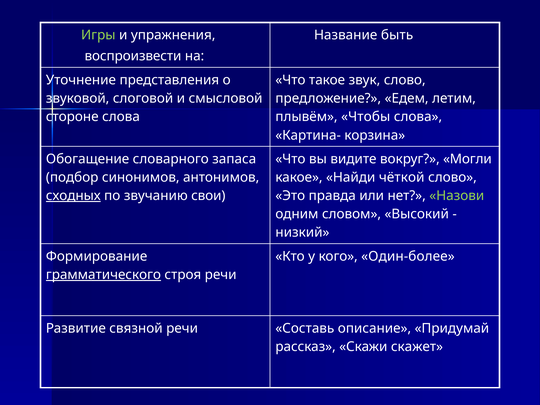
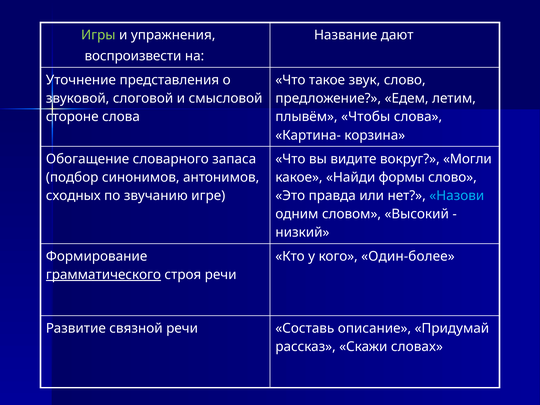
быть: быть -> дают (397, 35)
чёткой: чёткой -> формы (402, 177)
сходных underline: present -> none (73, 196)
свои: свои -> игре (208, 196)
Назови colour: light green -> light blue (457, 196)
скажет: скажет -> словах (417, 347)
